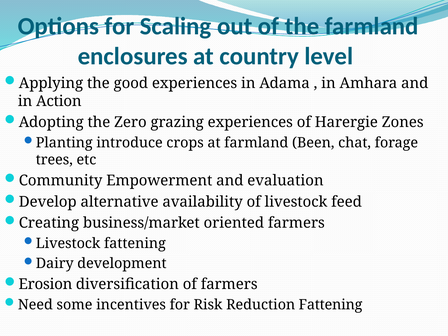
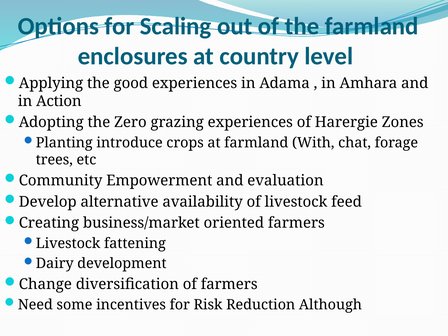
Been: Been -> With (313, 143)
Erosion: Erosion -> Change (45, 284)
Reduction Fattening: Fattening -> Although (330, 305)
